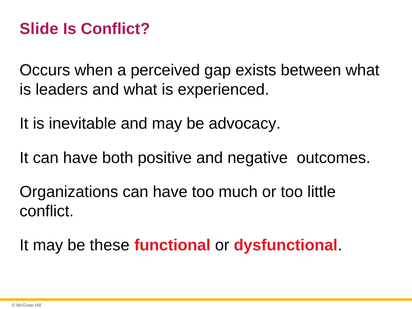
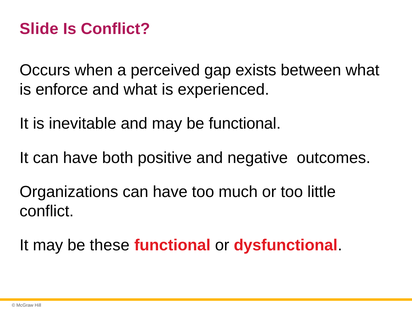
leaders: leaders -> enforce (62, 90)
be advocacy: advocacy -> functional (245, 124)
